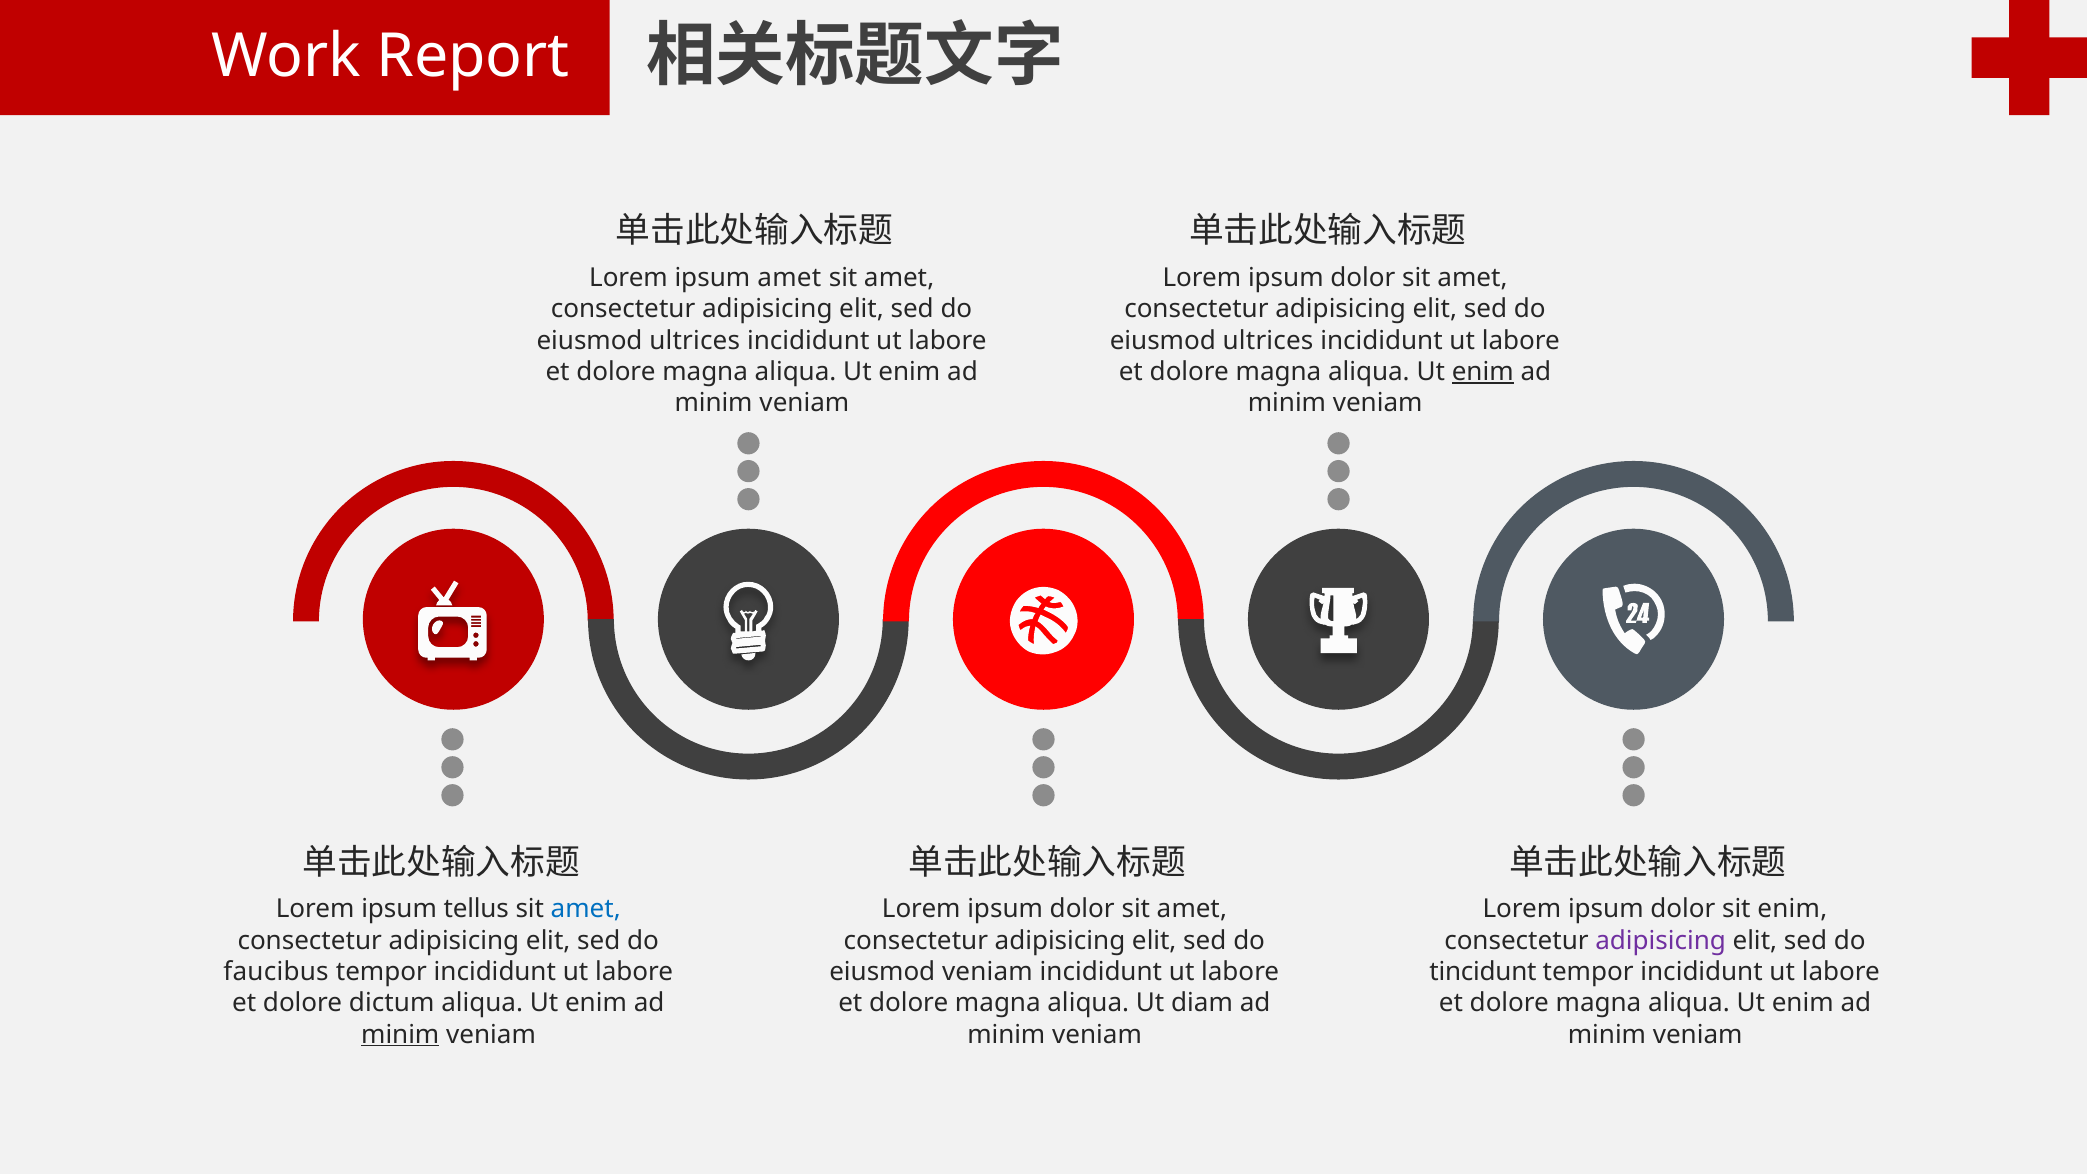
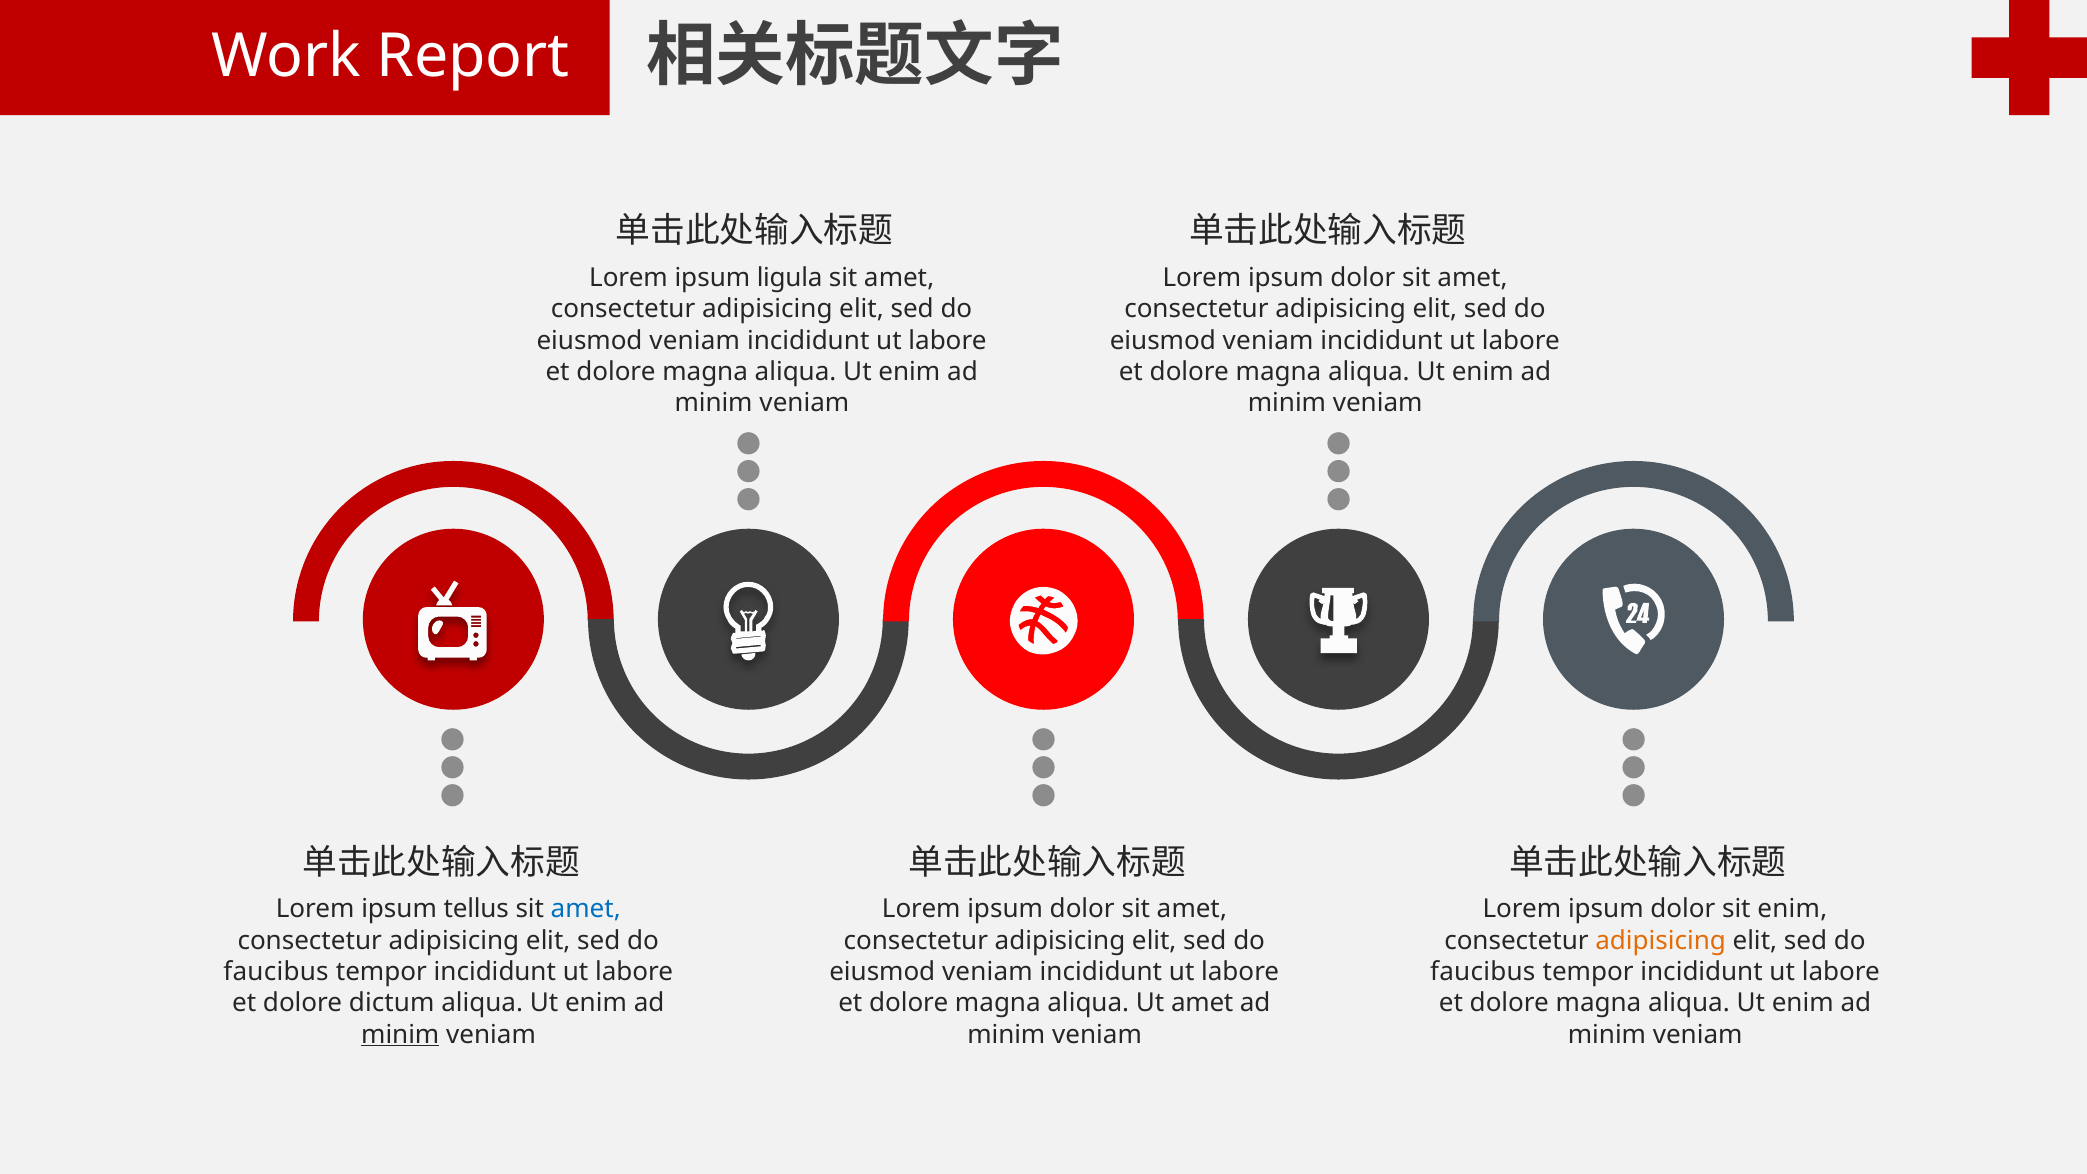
ipsum amet: amet -> ligula (790, 278)
ultrices: ultrices -> veniam (695, 341)
ultrices: ultrices -> veniam (1268, 341)
enim underline: present -> none (1483, 372)
adipisicing colour: purple -> orange (1661, 941)
tincidunt: tincidunt -> faucibus (1483, 972)
Ut diam: diam -> amet (1202, 1003)
